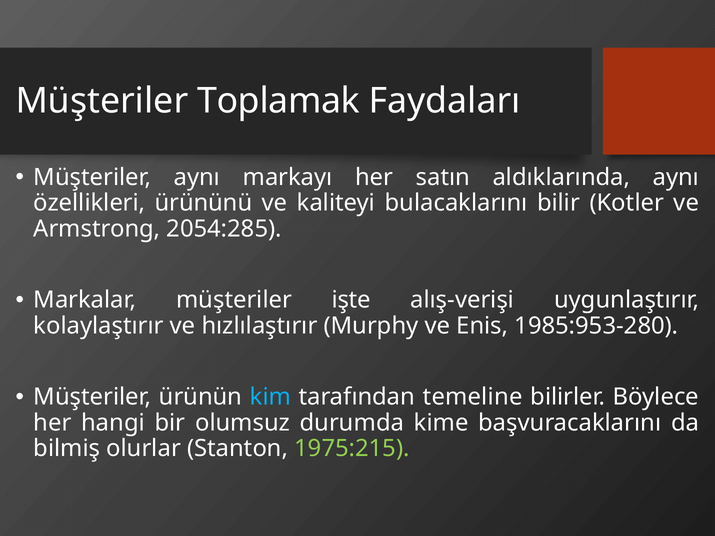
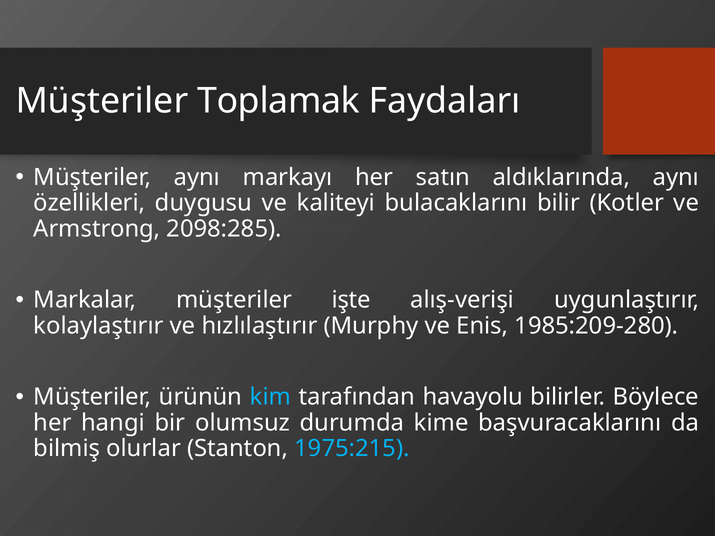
ürününü: ürününü -> duygusu (204, 203)
2054:285: 2054:285 -> 2098:285 (224, 229)
1985:953-280: 1985:953-280 -> 1985:209-280 (596, 326)
temeline: temeline -> havayolu (473, 397)
1975:215 colour: light green -> light blue (352, 449)
